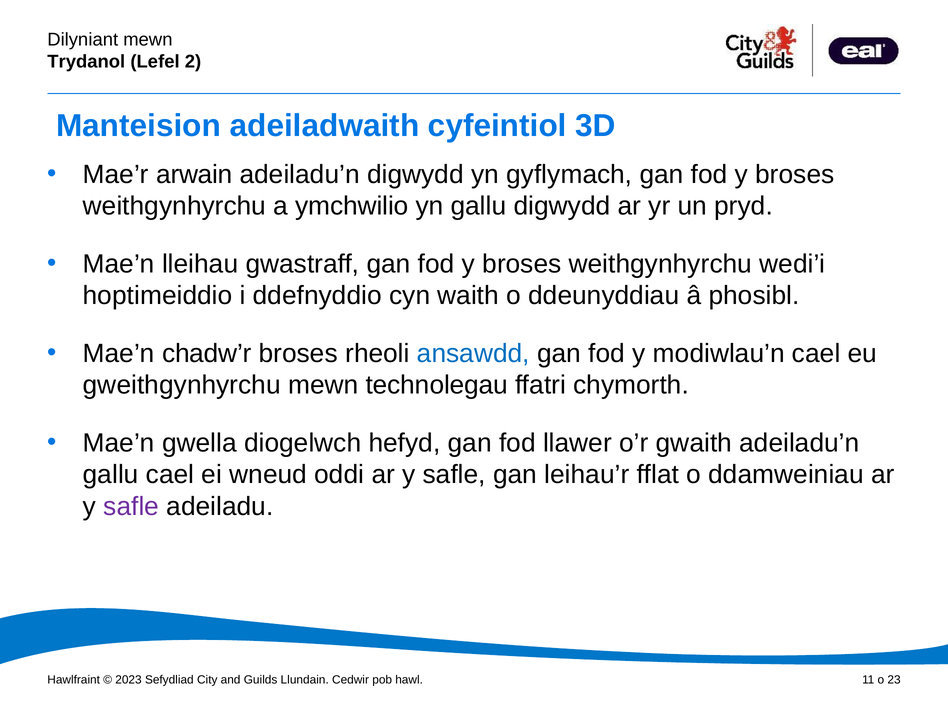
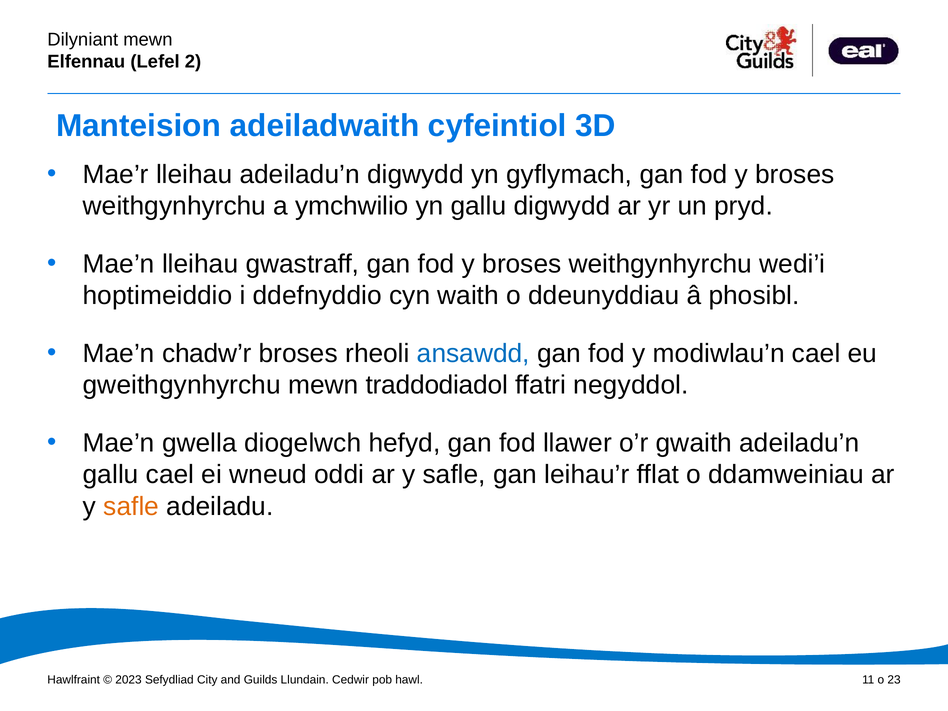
Trydanol: Trydanol -> Elfennau (86, 62)
Mae’r arwain: arwain -> lleihau (194, 174)
technolegau: technolegau -> traddodiadol (437, 385)
chymorth: chymorth -> negyddol (631, 385)
safle colour: purple -> orange (131, 506)
